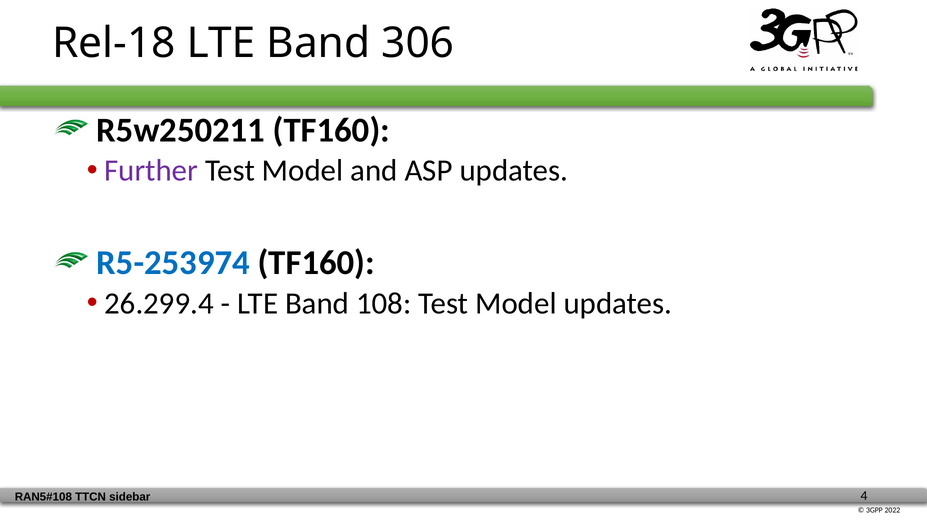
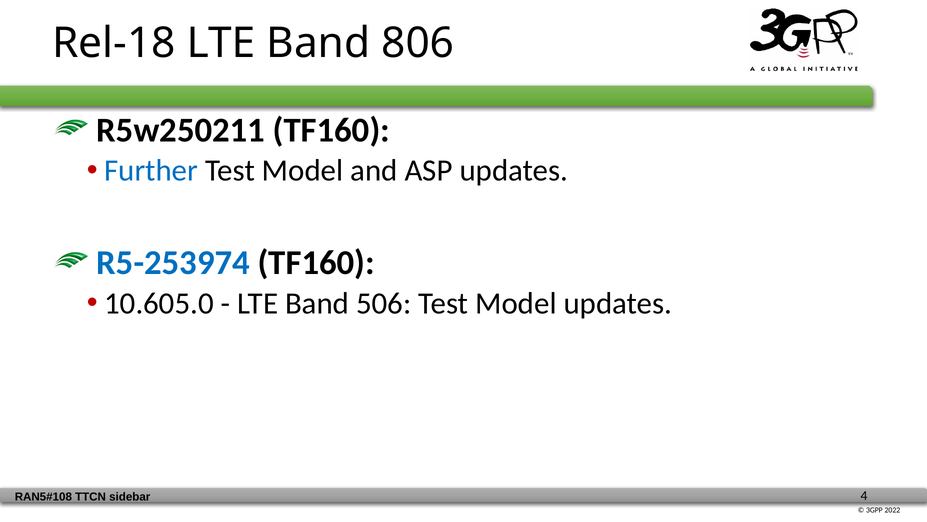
306: 306 -> 806 (418, 43)
Further colour: purple -> blue (151, 170)
26.299.4: 26.299.4 -> 10.605.0 (159, 303)
108: 108 -> 506 (384, 303)
